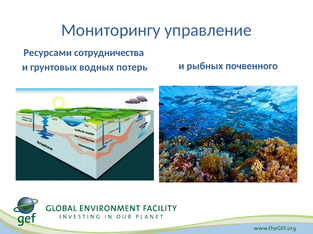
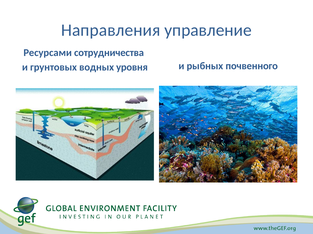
Мониторингу: Мониторингу -> Направления (111, 30)
потерь: потерь -> уровня (132, 67)
